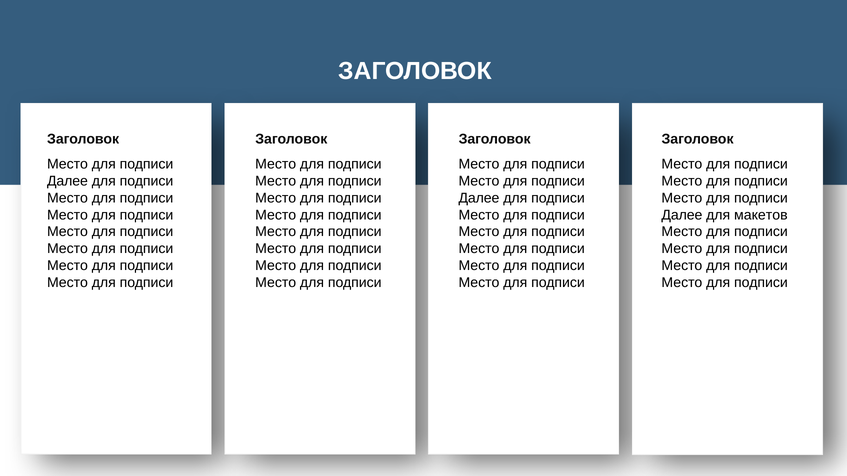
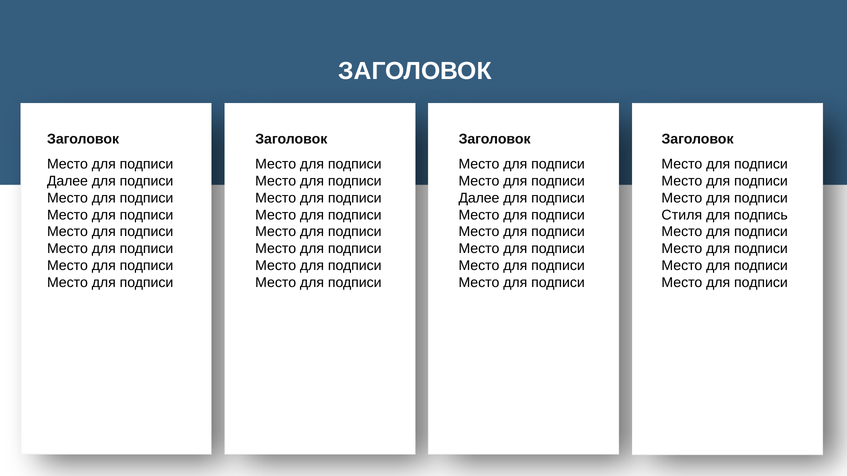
Далее: Далее -> Стиля (682, 215)
макетов: макетов -> подпись (761, 215)
